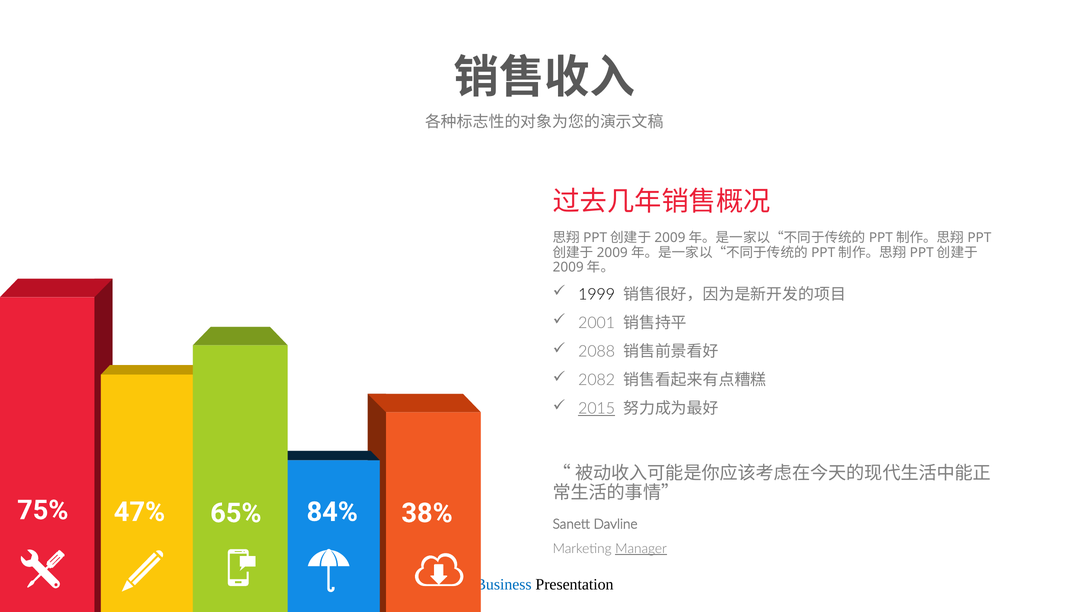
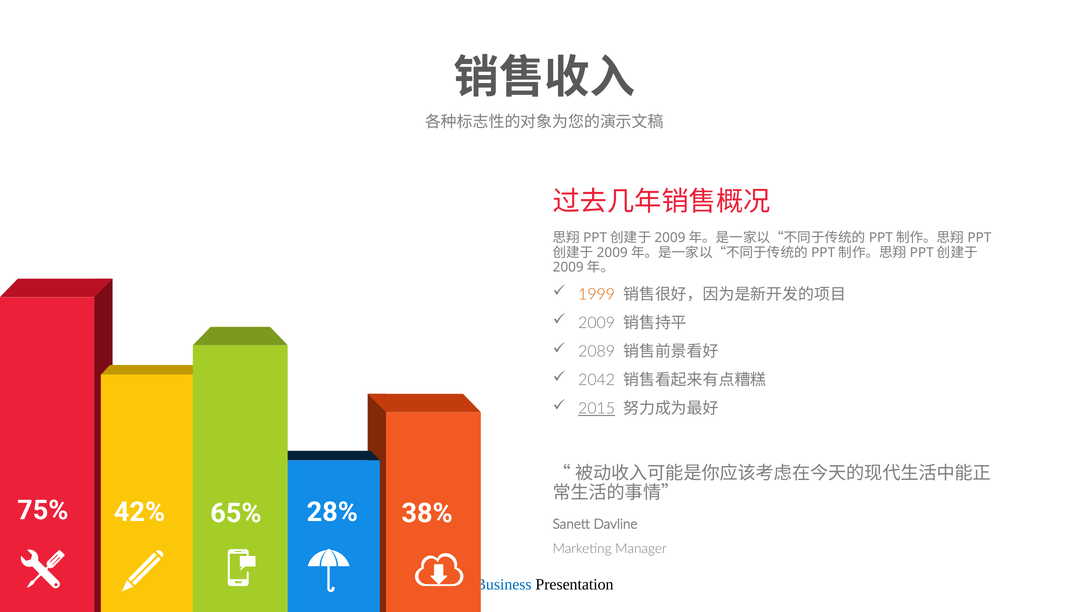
1999 colour: black -> orange (597, 295)
2001: 2001 -> 2009 (597, 323)
2088: 2088 -> 2089 (597, 352)
2082: 2082 -> 2042 (597, 380)
47%: 47% -> 42% (139, 512)
84%: 84% -> 28% (332, 512)
Manager underline: present -> none (641, 549)
